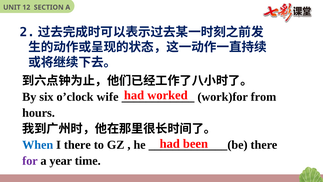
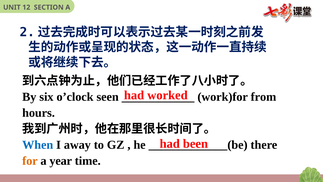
wife: wife -> seen (108, 97)
I there: there -> away (77, 145)
for colour: purple -> orange (30, 161)
